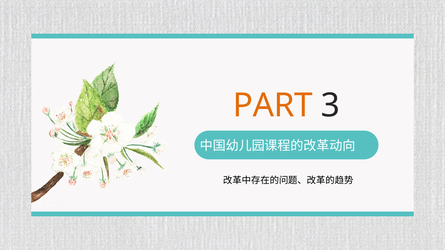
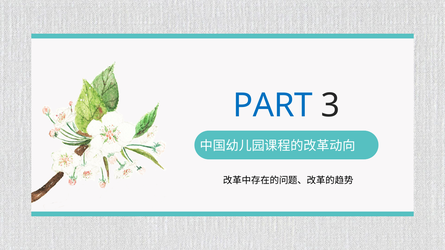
PART colour: orange -> blue (273, 106)
